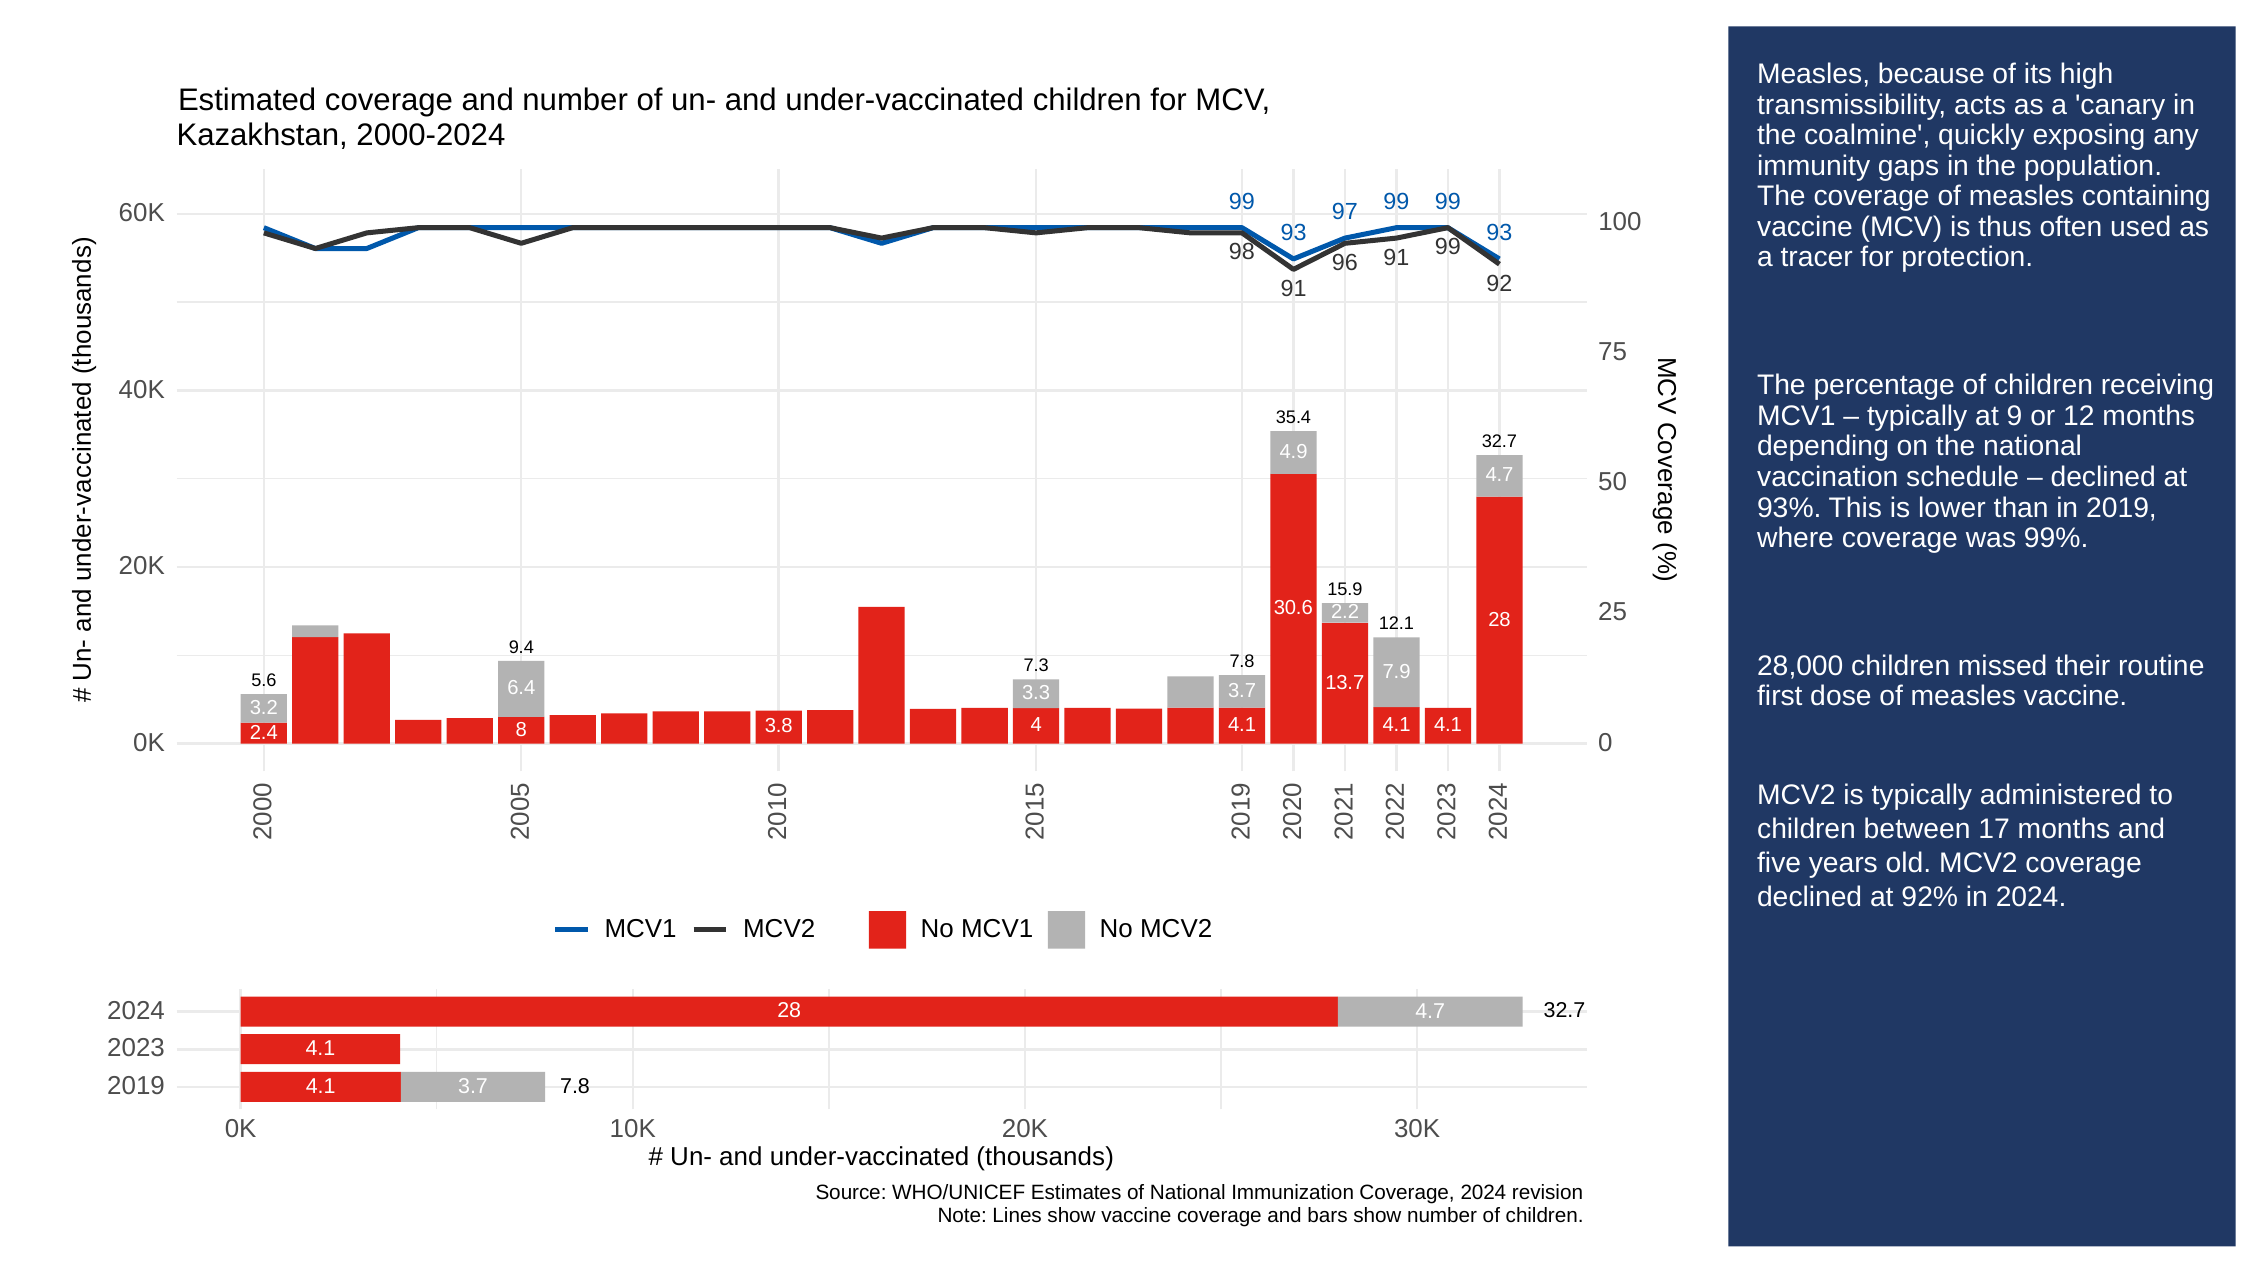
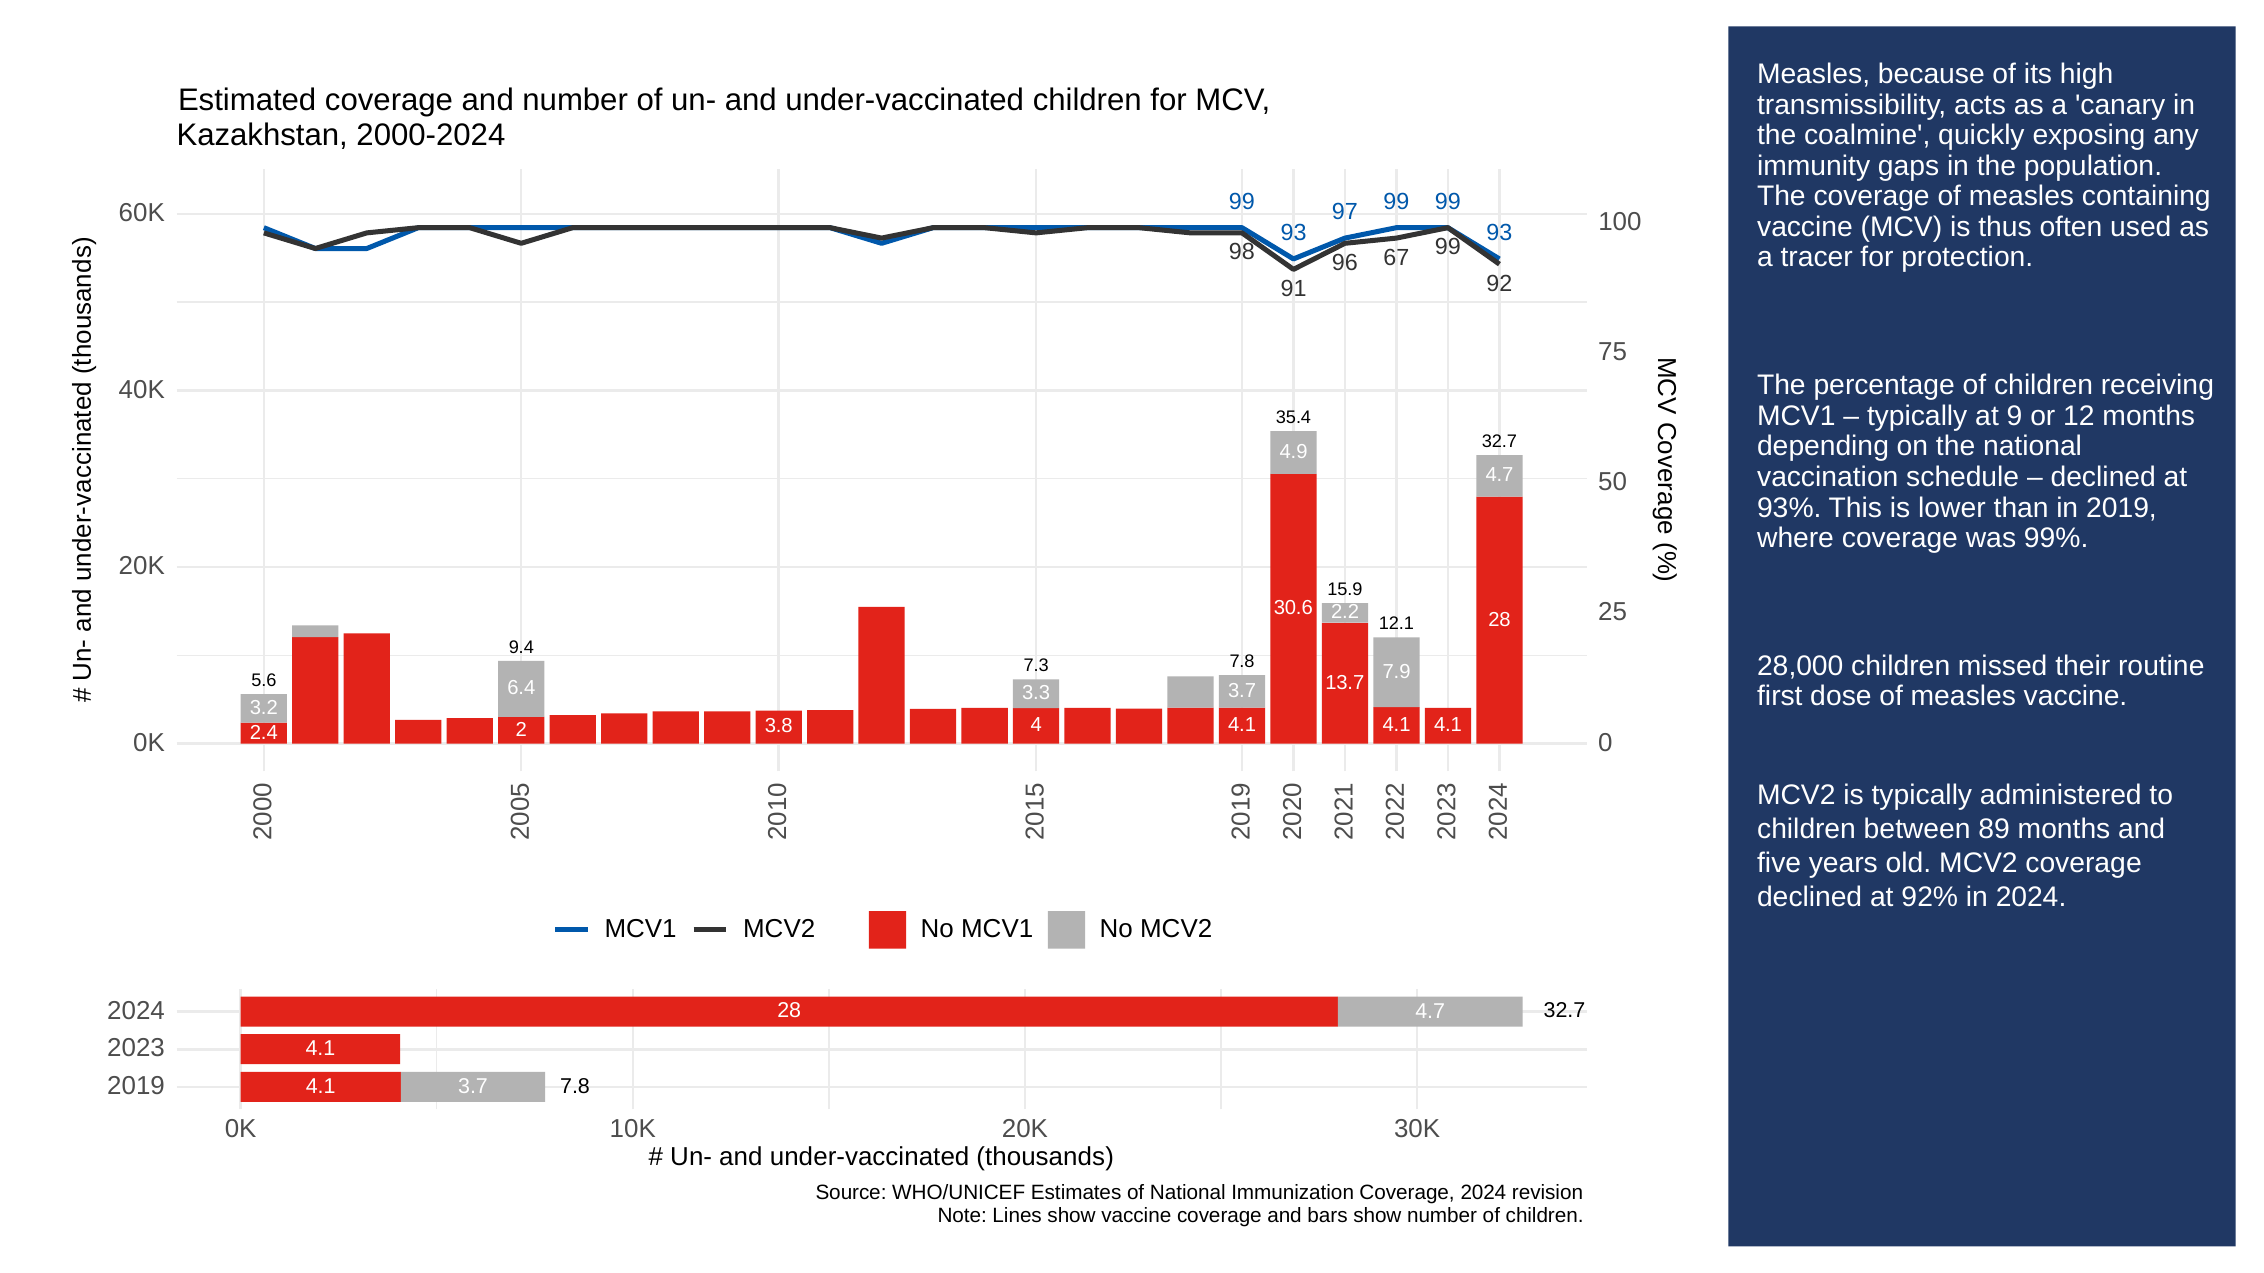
96 91: 91 -> 67 (1396, 258)
2.4 8: 8 -> 2 (521, 730)
17: 17 -> 89 (1994, 829)
